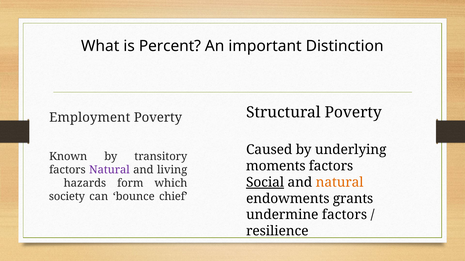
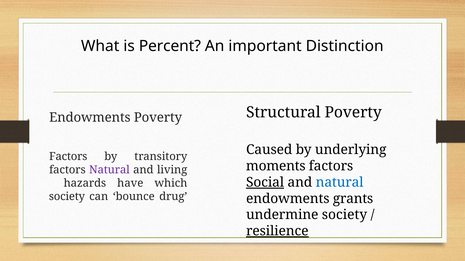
Employment: Employment -> Endowments (90, 118)
Known: Known -> Factors (68, 157)
natural colour: orange -> blue (340, 183)
form: form -> have (130, 183)
chief: chief -> drug (173, 197)
undermine factors: factors -> society (345, 215)
resilience underline: none -> present (277, 232)
